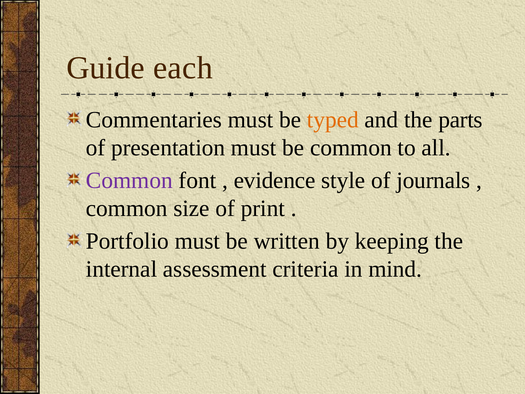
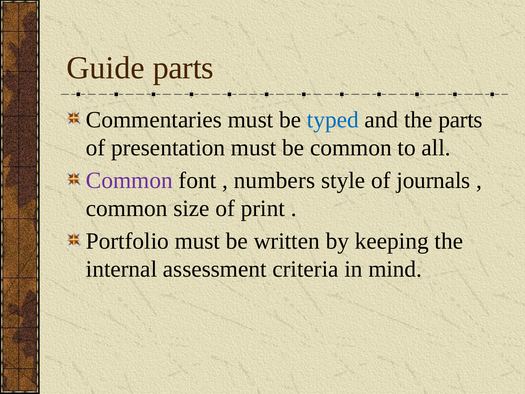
Guide each: each -> parts (183, 68)
typed colour: orange -> blue (333, 120)
evidence: evidence -> numbers (274, 180)
